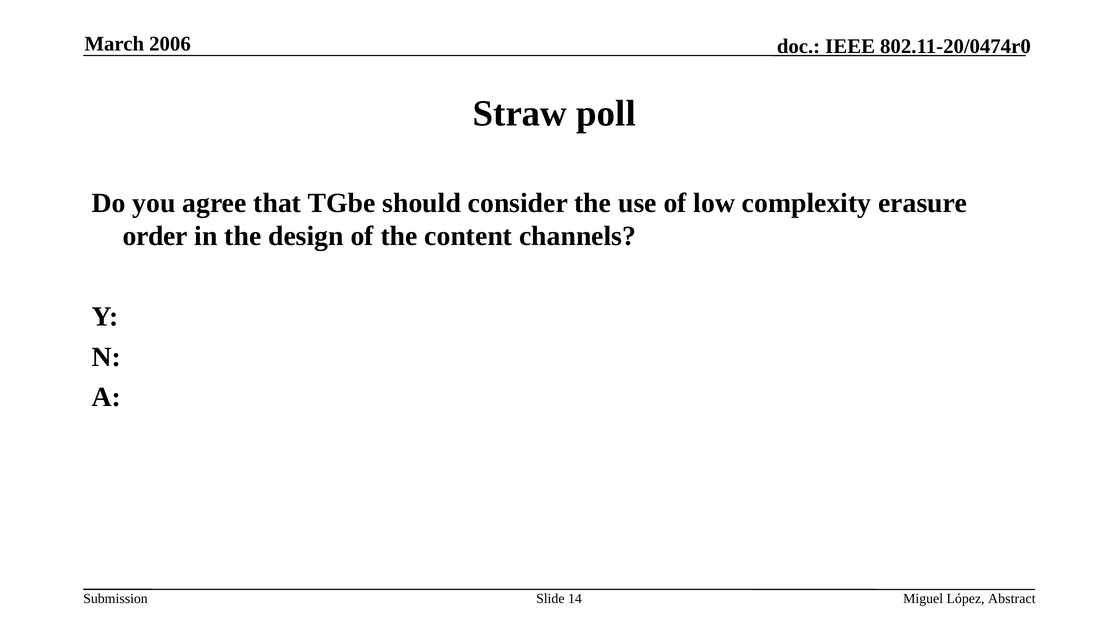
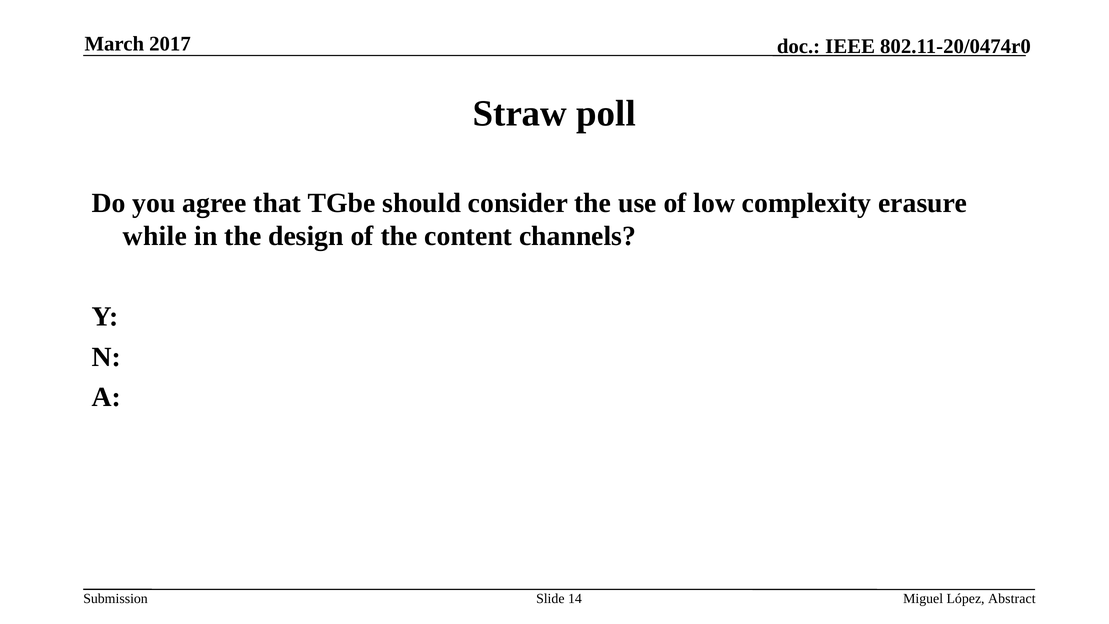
2006: 2006 -> 2017 (170, 44)
order: order -> while (155, 236)
